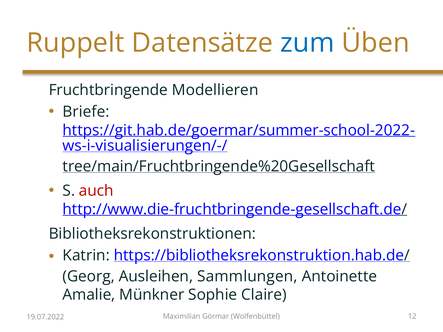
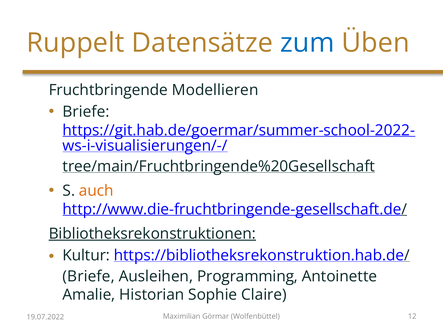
auch colour: red -> orange (96, 191)
Bibliotheksrekonstruktionen underline: none -> present (152, 234)
Katrin: Katrin -> Kultur (86, 256)
Georg: Georg -> Briefe (89, 277)
Sammlungen: Sammlungen -> Programming (247, 277)
Münkner: Münkner -> Historian (152, 295)
